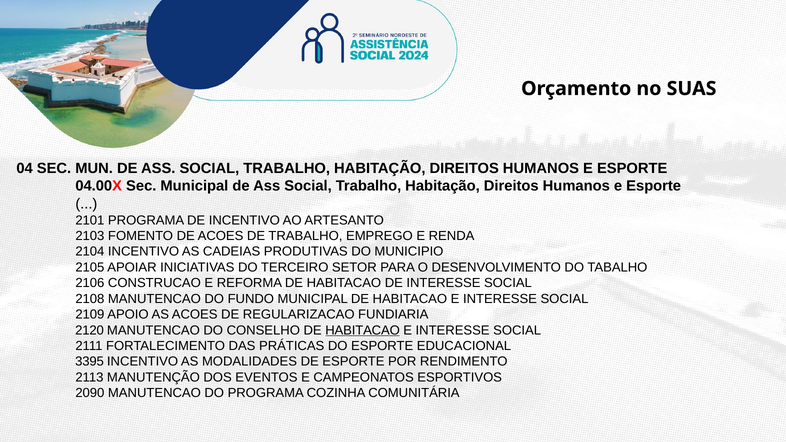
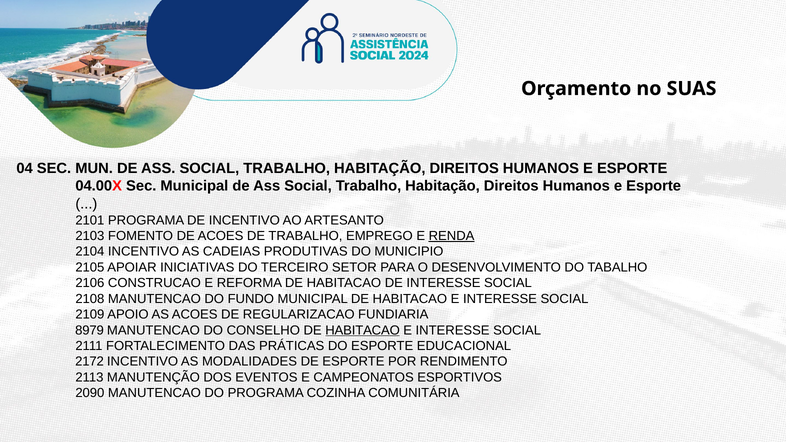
RENDA underline: none -> present (452, 236)
2120: 2120 -> 8979 (89, 330)
3395: 3395 -> 2172 (89, 362)
